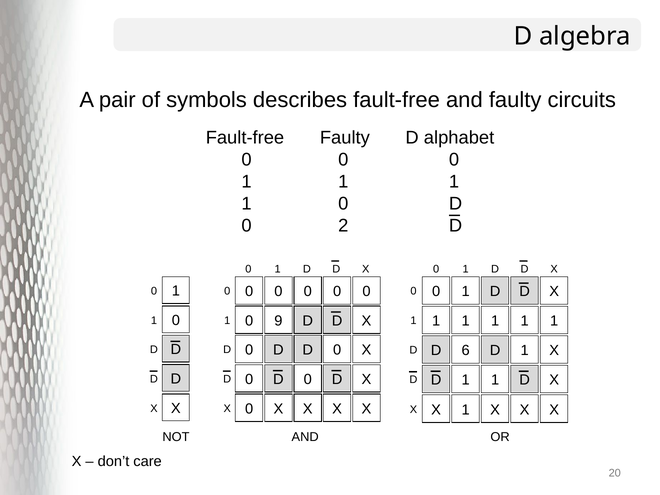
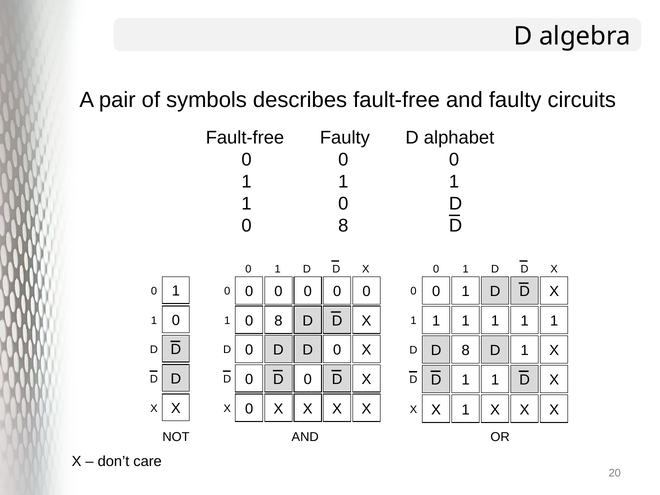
2: 2 -> 8 (343, 226)
9: 9 -> 8 (278, 321)
D 6: 6 -> 8 (466, 351)
